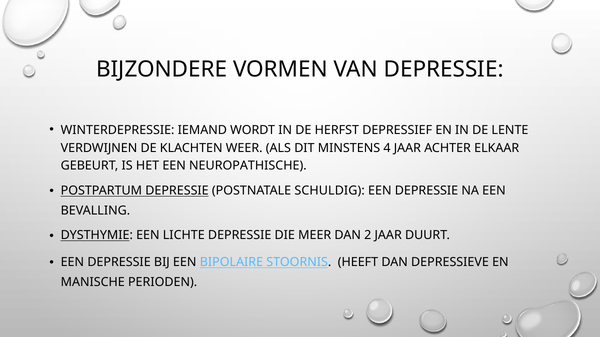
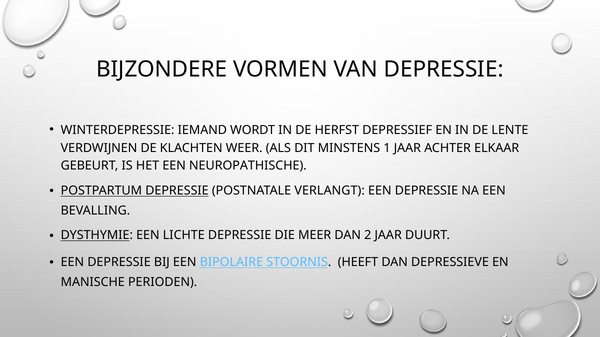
4: 4 -> 1 (387, 148)
SCHULDIG: SCHULDIG -> VERLANGT (330, 191)
